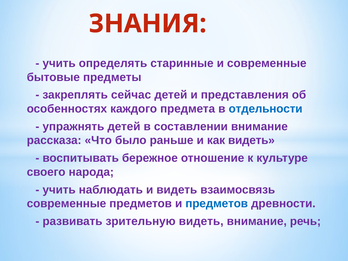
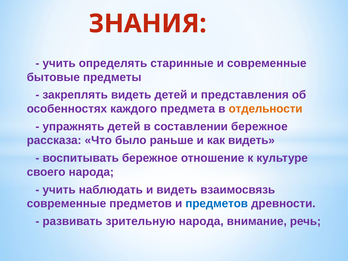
закреплять сейчас: сейчас -> видеть (131, 95)
отдельности colour: blue -> orange (266, 109)
составлении внимание: внимание -> бережное (259, 126)
зрительную видеть: видеть -> народа (201, 221)
